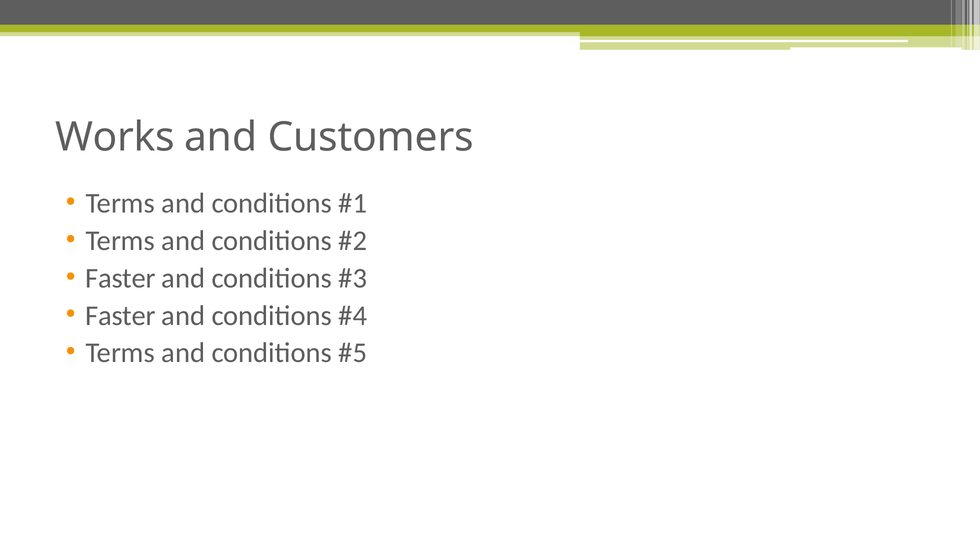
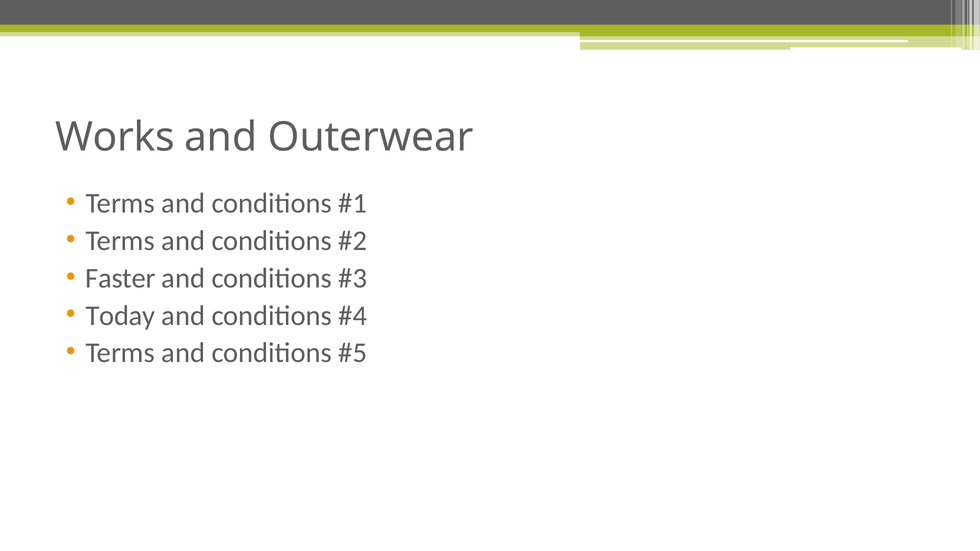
Customers: Customers -> Outerwear (371, 138)
Faster: Faster -> Today (120, 316)
